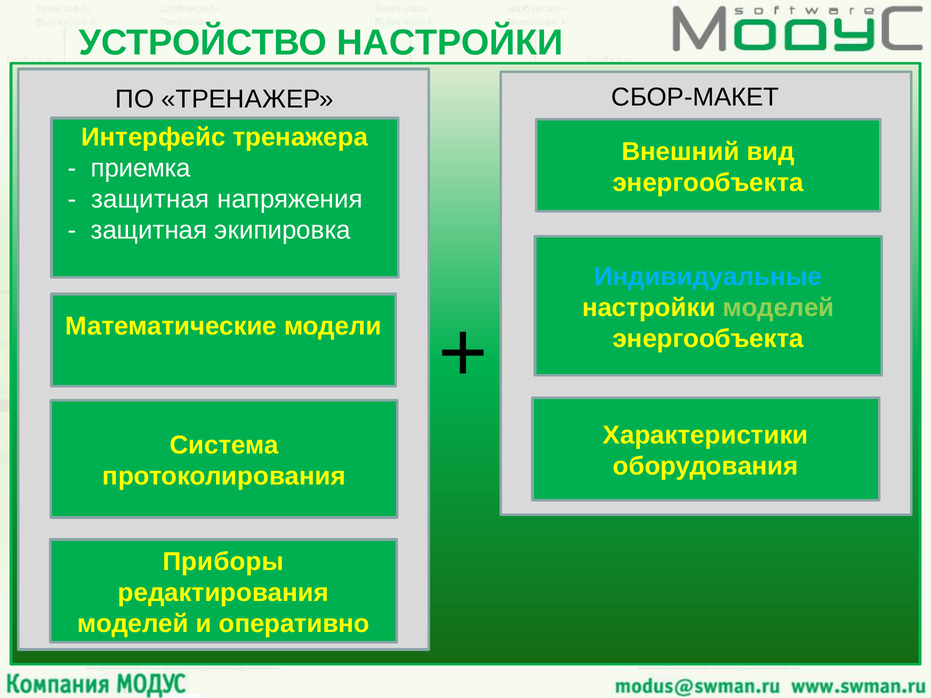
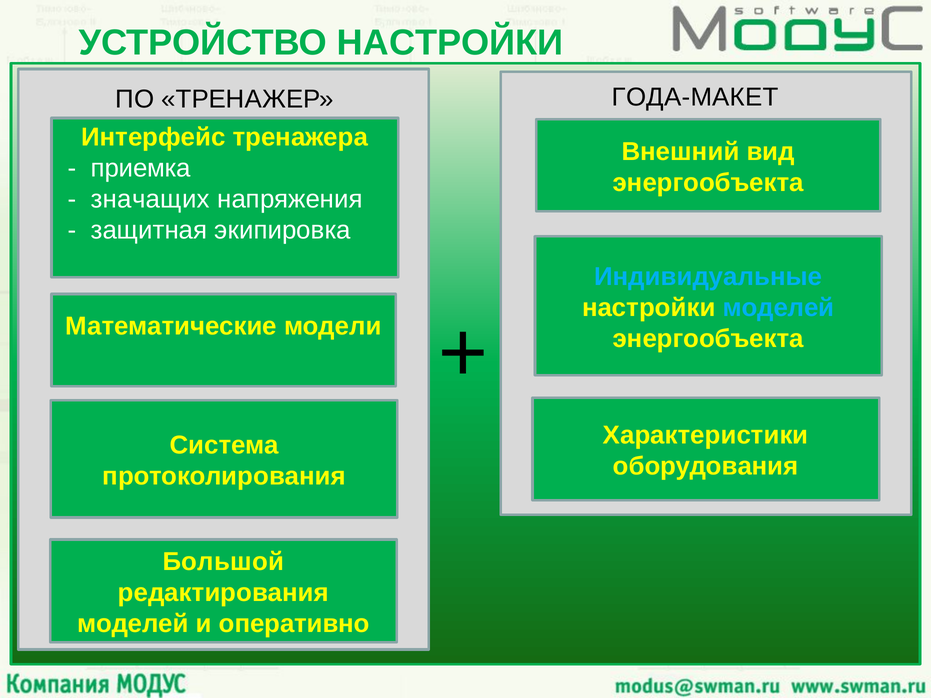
СБОР-МАКЕТ: СБОР-МАКЕТ -> ГОДА-МАКЕТ (695, 97)
защитная: защитная -> значащих (150, 199)
моделей colour: light green -> light blue (779, 308)
Приборы: Приборы -> Большой (223, 562)
